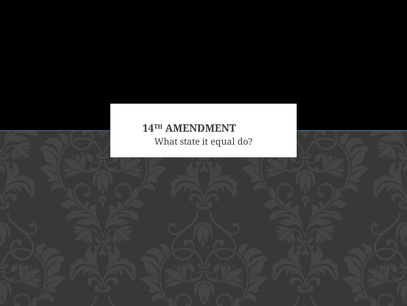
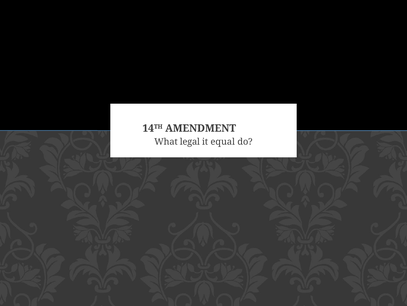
state: state -> legal (190, 142)
